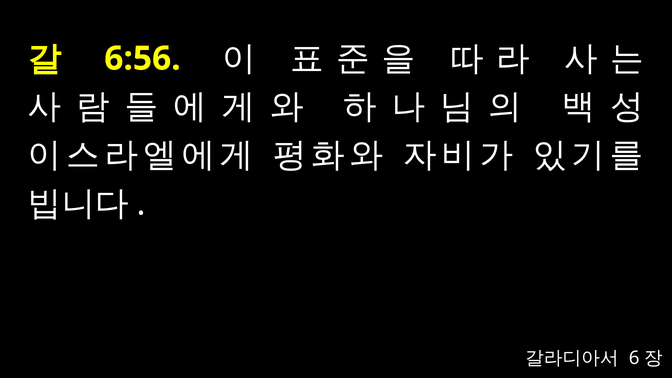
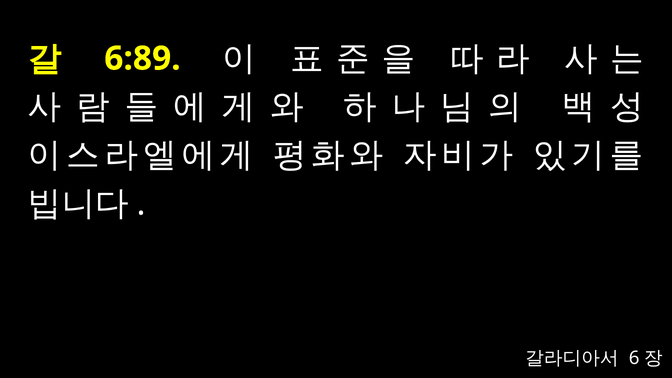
6:56: 6:56 -> 6:89 (142, 59)
